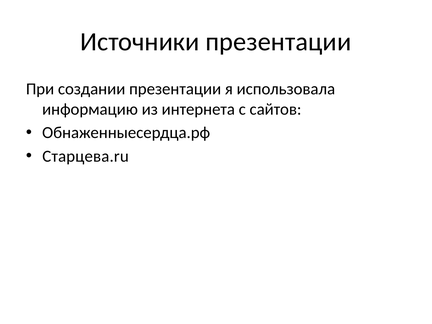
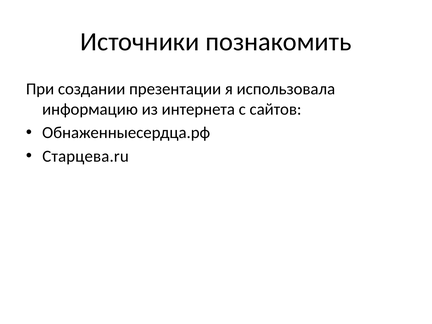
Источники презентации: презентации -> познакомить (278, 42)
